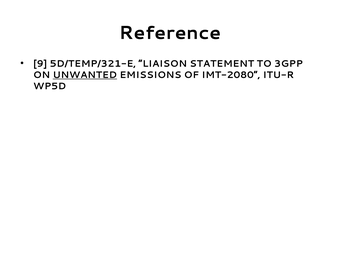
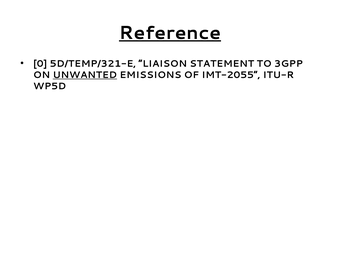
Reference underline: none -> present (170, 33)
9: 9 -> 0 (40, 64)
IMT-2080: IMT-2080 -> IMT-2055 (231, 75)
